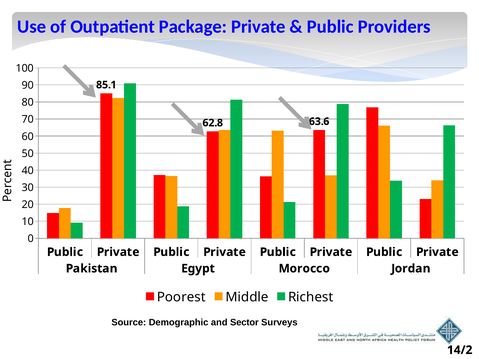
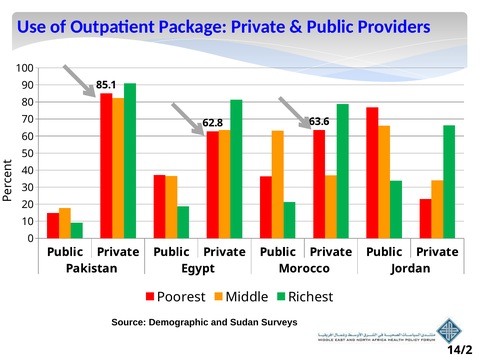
Sector: Sector -> Sudan (244, 323)
